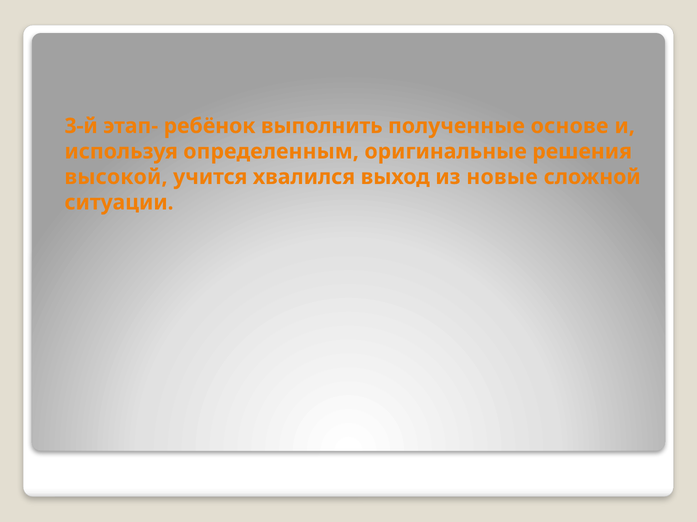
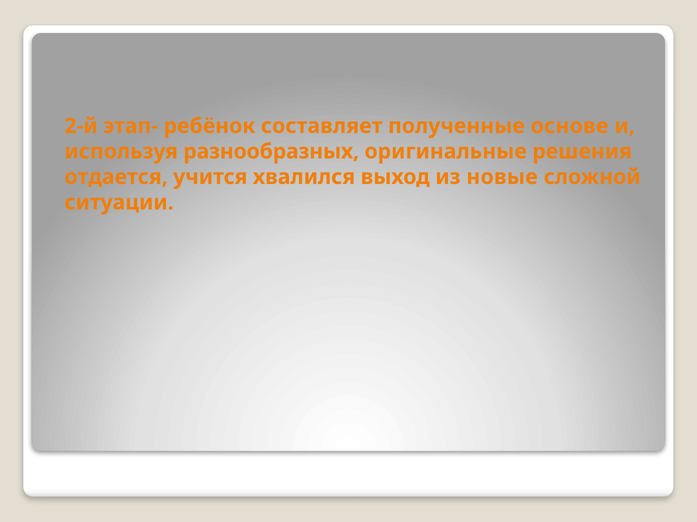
3-й: 3-й -> 2-й (81, 126)
выполнить: выполнить -> составляет (322, 126)
определенным: определенным -> разнообразных (271, 152)
высокой: высокой -> отдается (116, 177)
